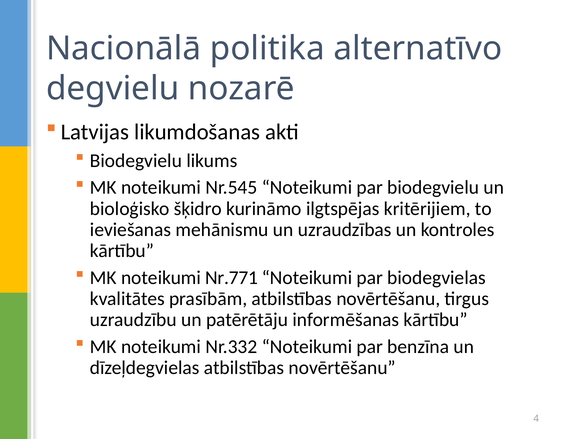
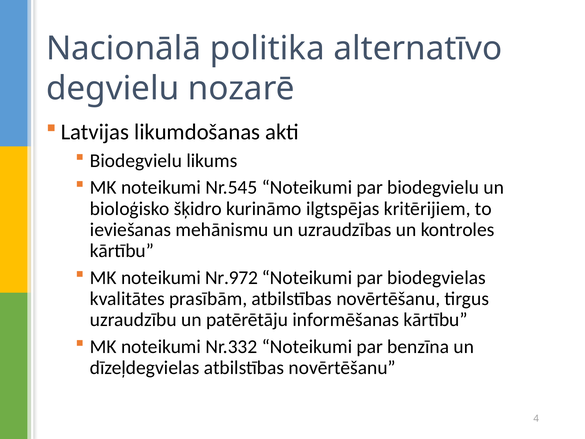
Nr.771: Nr.771 -> Nr.972 (232, 277)
